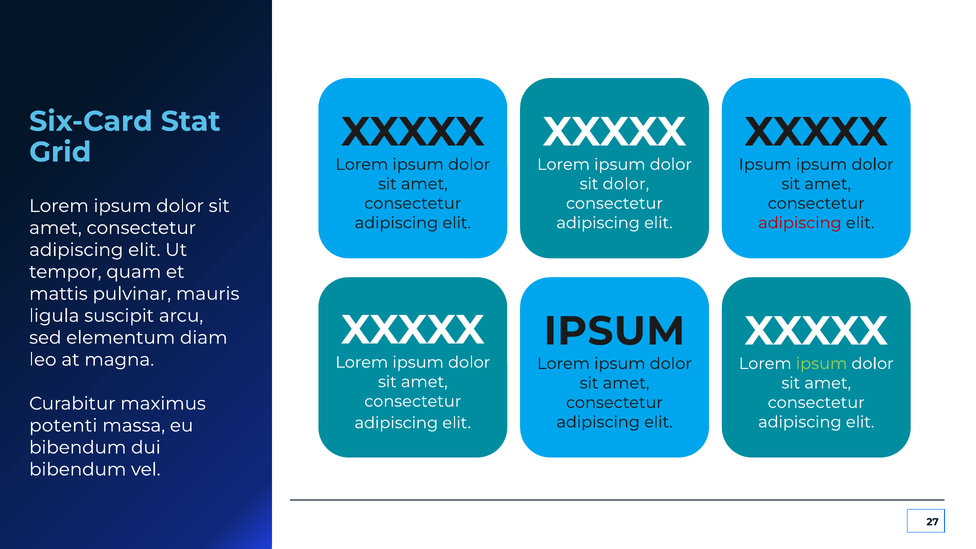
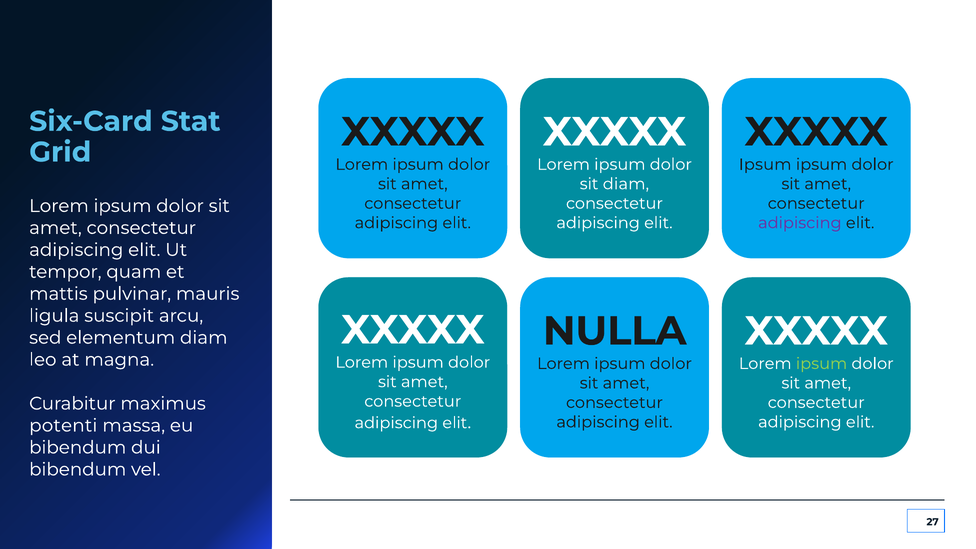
sit dolor: dolor -> diam (626, 184)
adipiscing colour: red -> purple (800, 223)
IPSUM: IPSUM -> NULLA (615, 331)
